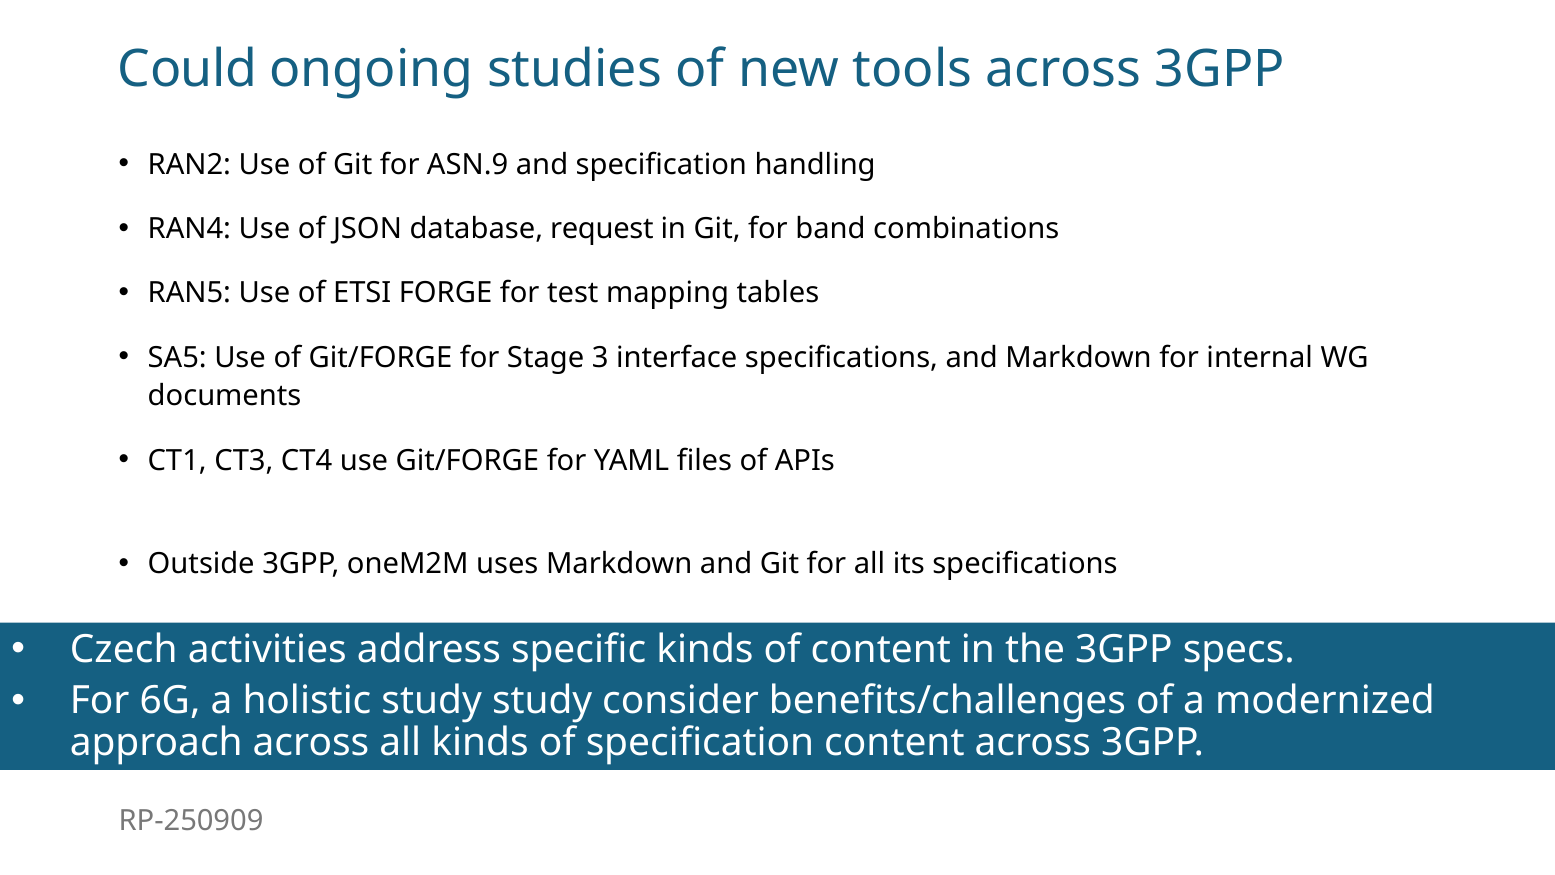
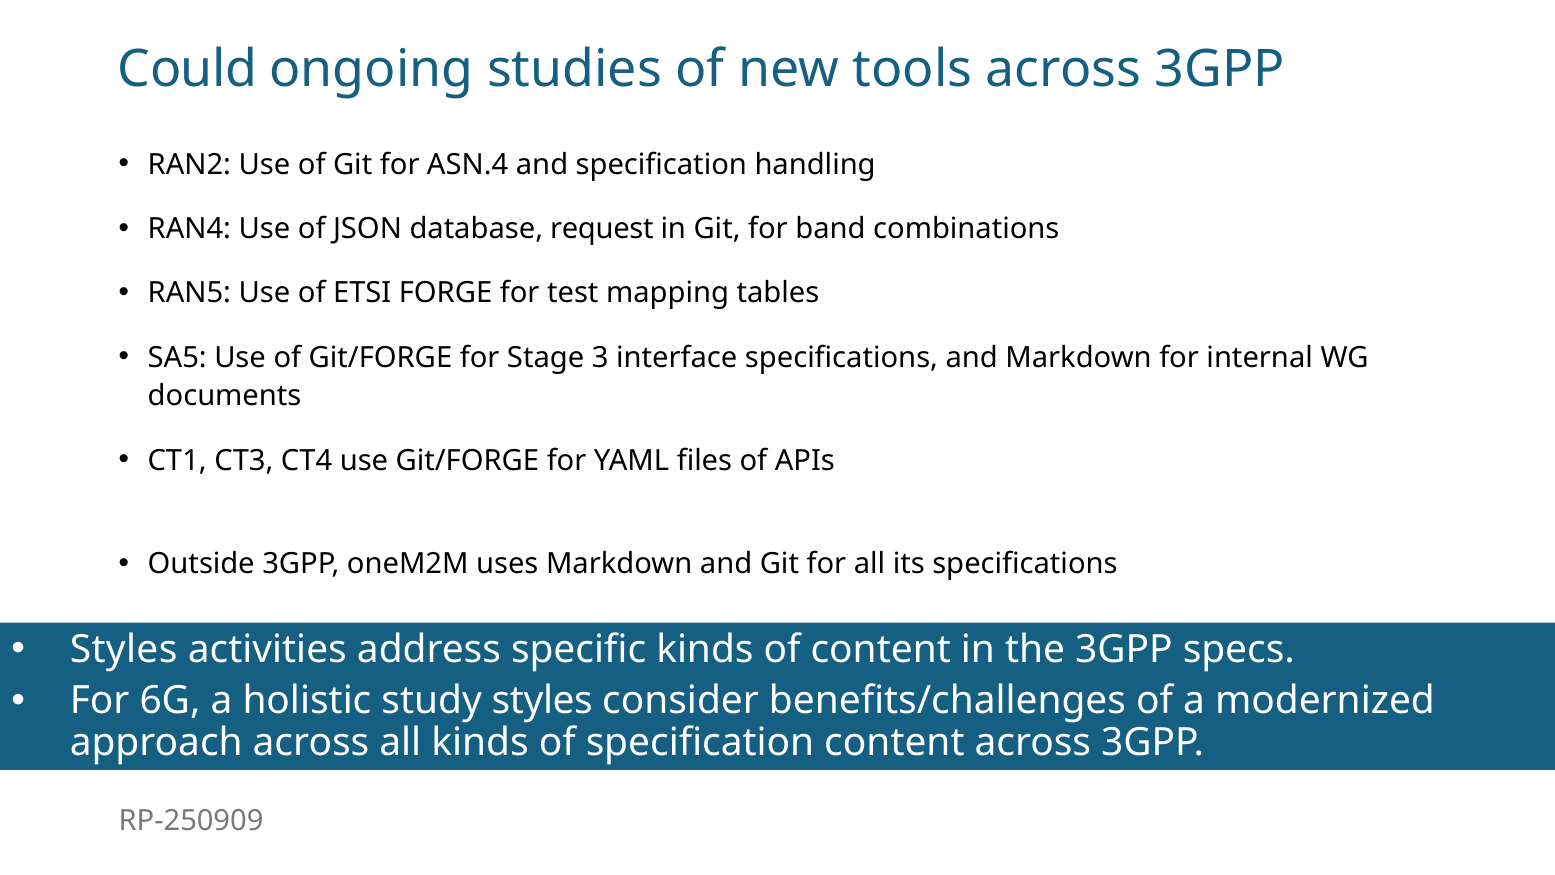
ASN.9: ASN.9 -> ASN.4 (468, 164)
Czech: Czech -> Styles (124, 649)
study study: study -> styles (542, 701)
